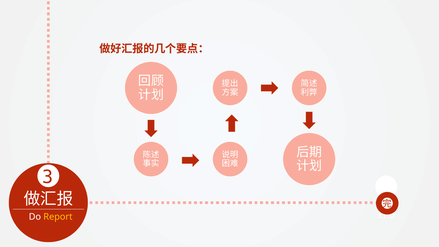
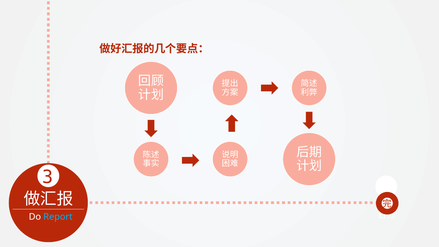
Report colour: yellow -> light blue (58, 217)
